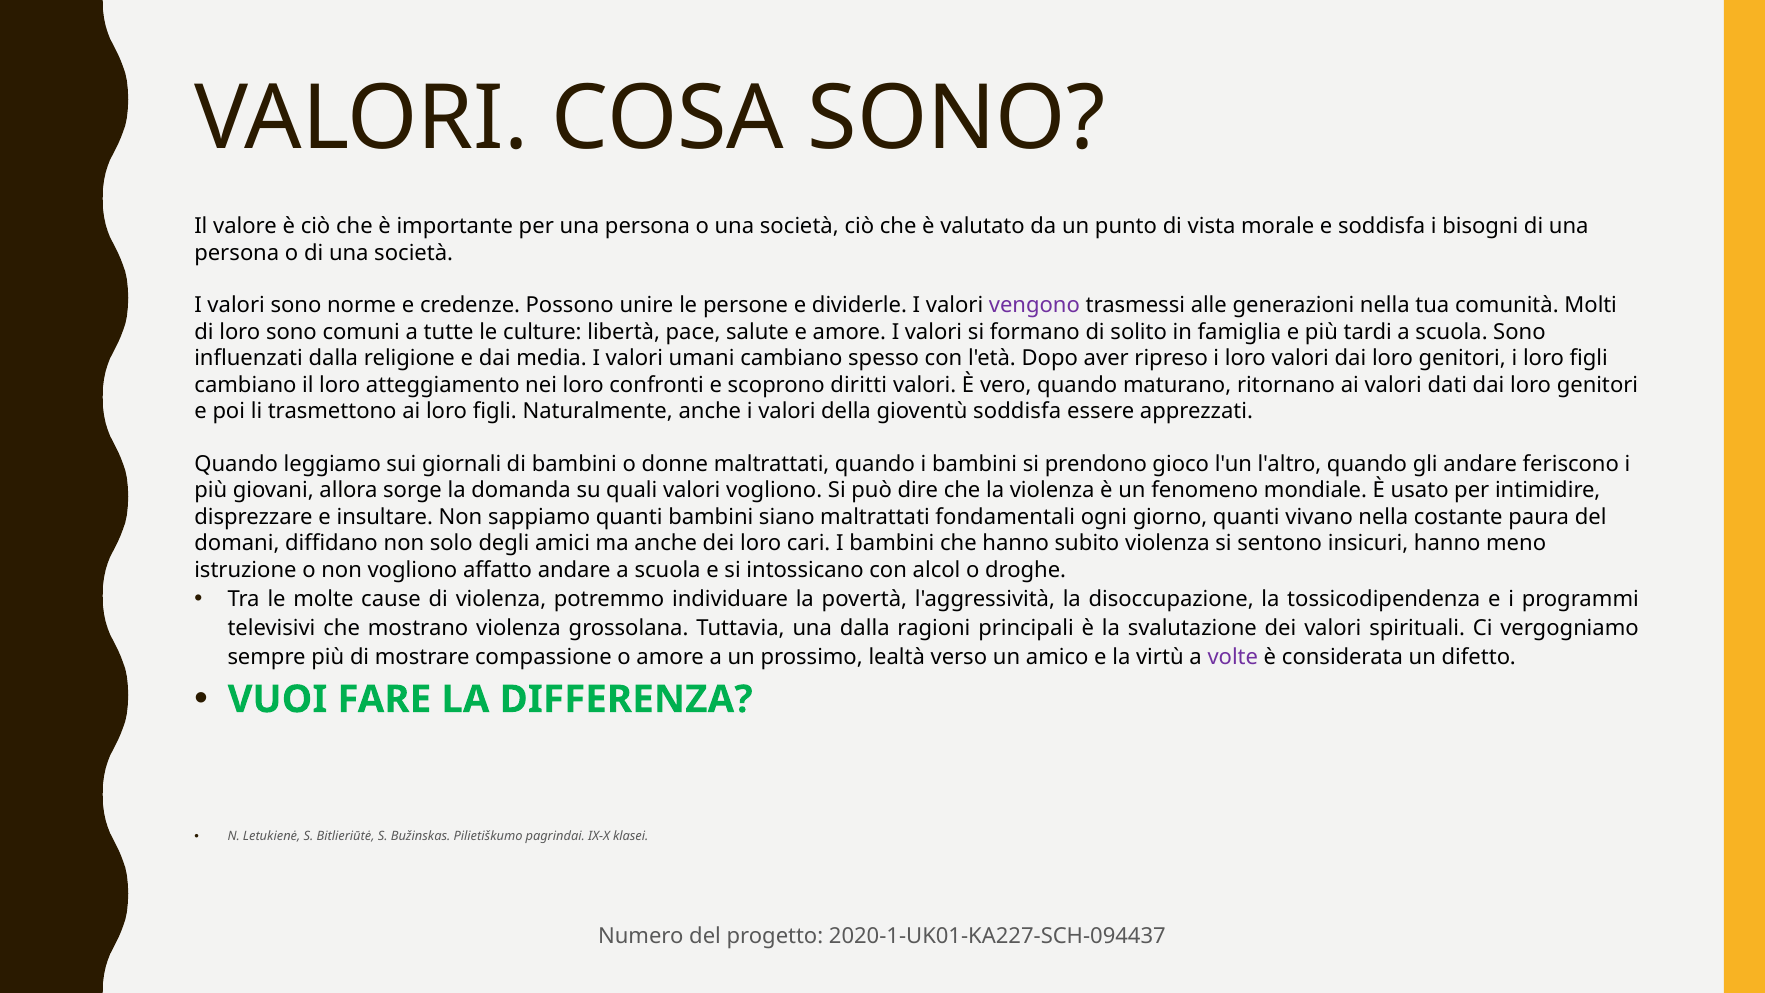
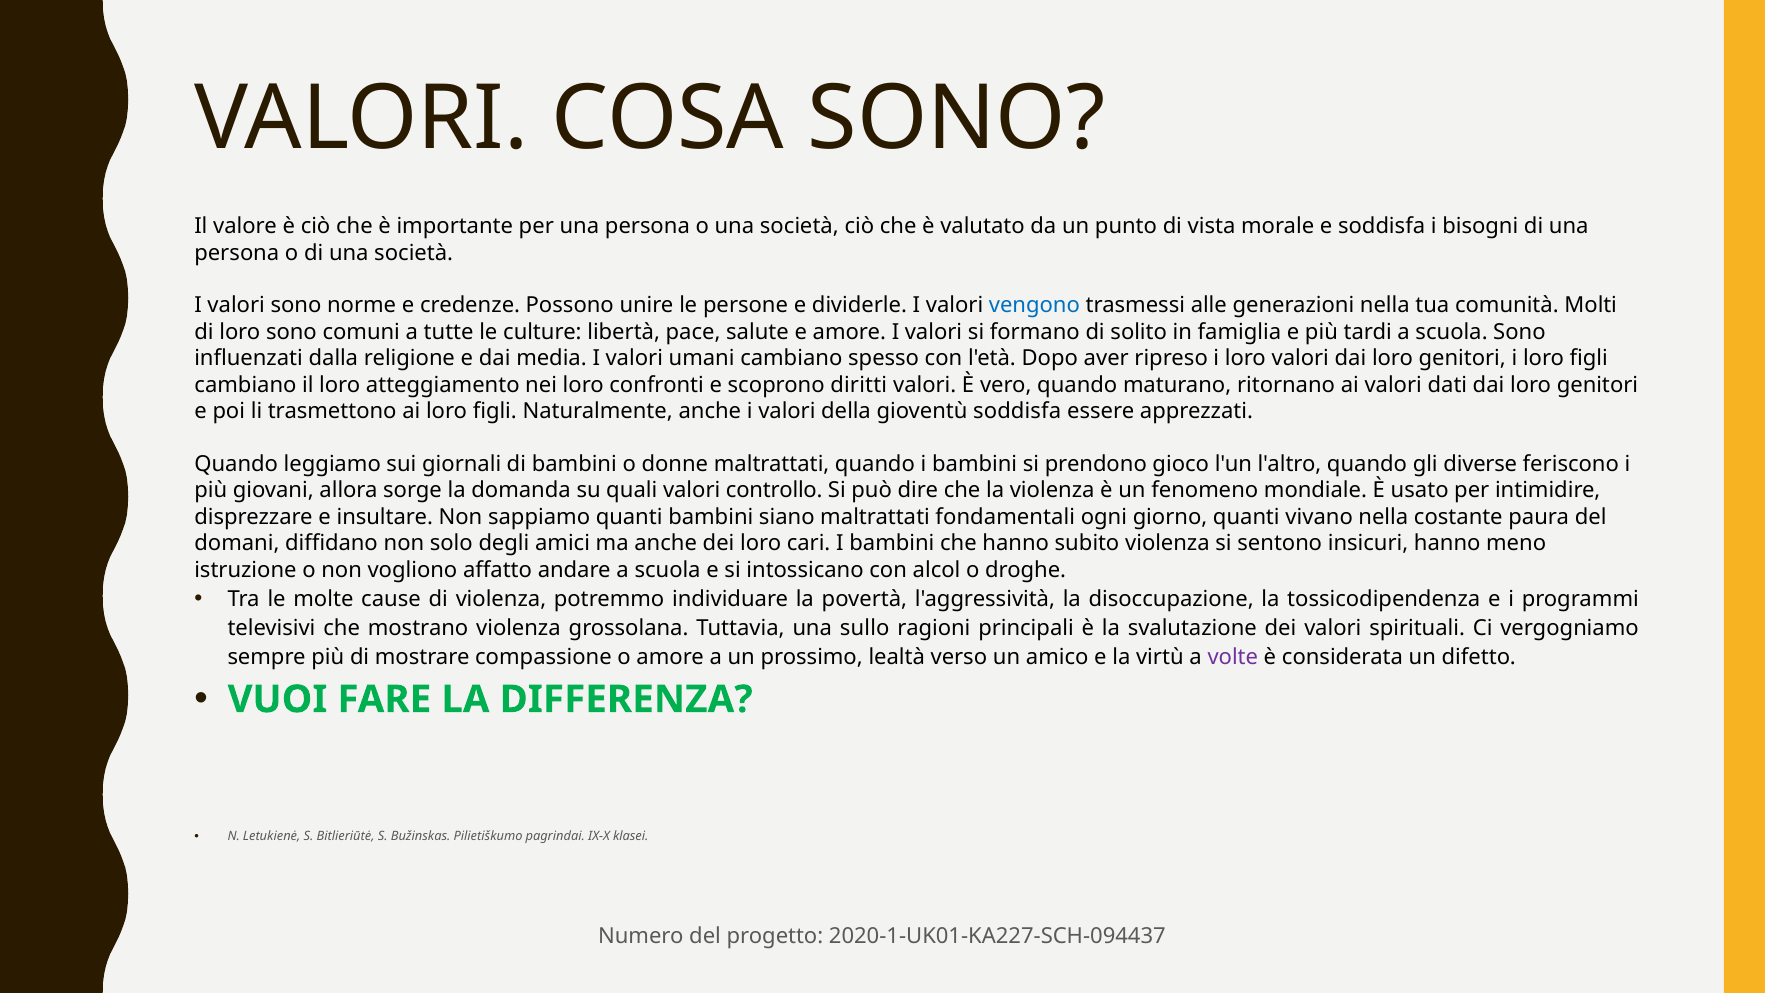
vengono colour: purple -> blue (1034, 306)
gli andare: andare -> diverse (1480, 464)
valori vogliono: vogliono -> controllo (774, 490)
una dalla: dalla -> sullo (865, 628)
